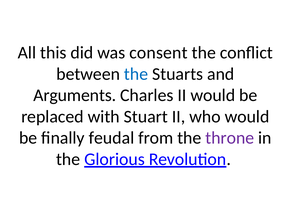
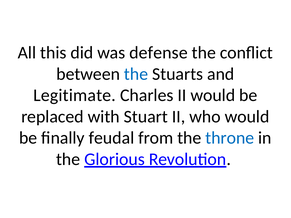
consent: consent -> defense (158, 53)
Arguments: Arguments -> Legitimate (75, 95)
throne colour: purple -> blue (230, 138)
